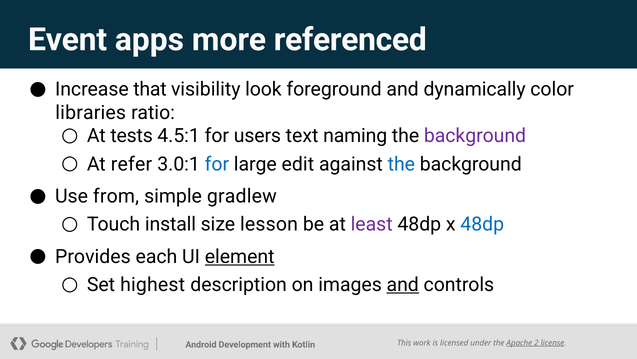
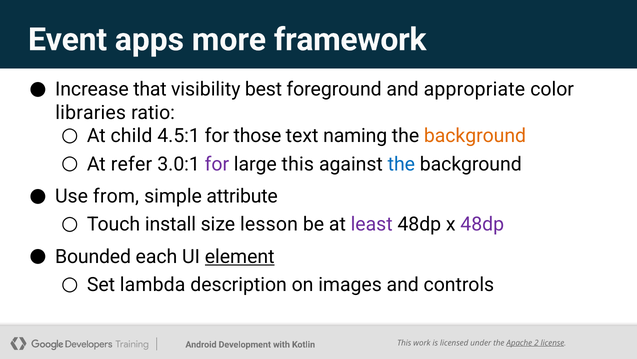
referenced: referenced -> framework (350, 40)
look: look -> best (264, 89)
dynamically: dynamically -> appropriate (474, 89)
tests: tests -> child (131, 136)
users: users -> those (257, 136)
background colour: purple -> orange (475, 136)
for colour: blue -> purple (217, 164)
large edit: edit -> this (298, 164)
gradlew: gradlew -> attribute (242, 196)
48dp colour: blue -> purple (482, 224)
Provides: Provides -> Bounded (93, 256)
highest: highest -> lambda (153, 284)
and underline: present -> none (403, 284)
